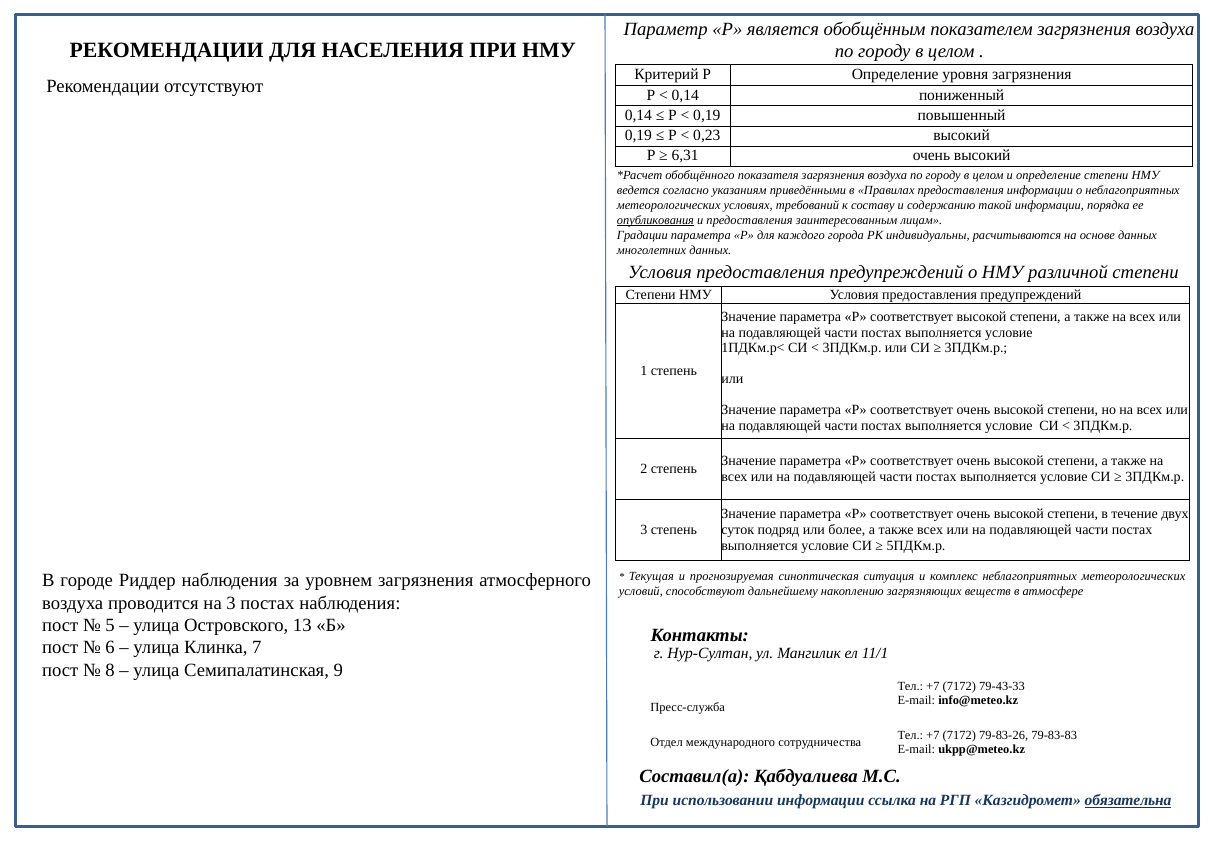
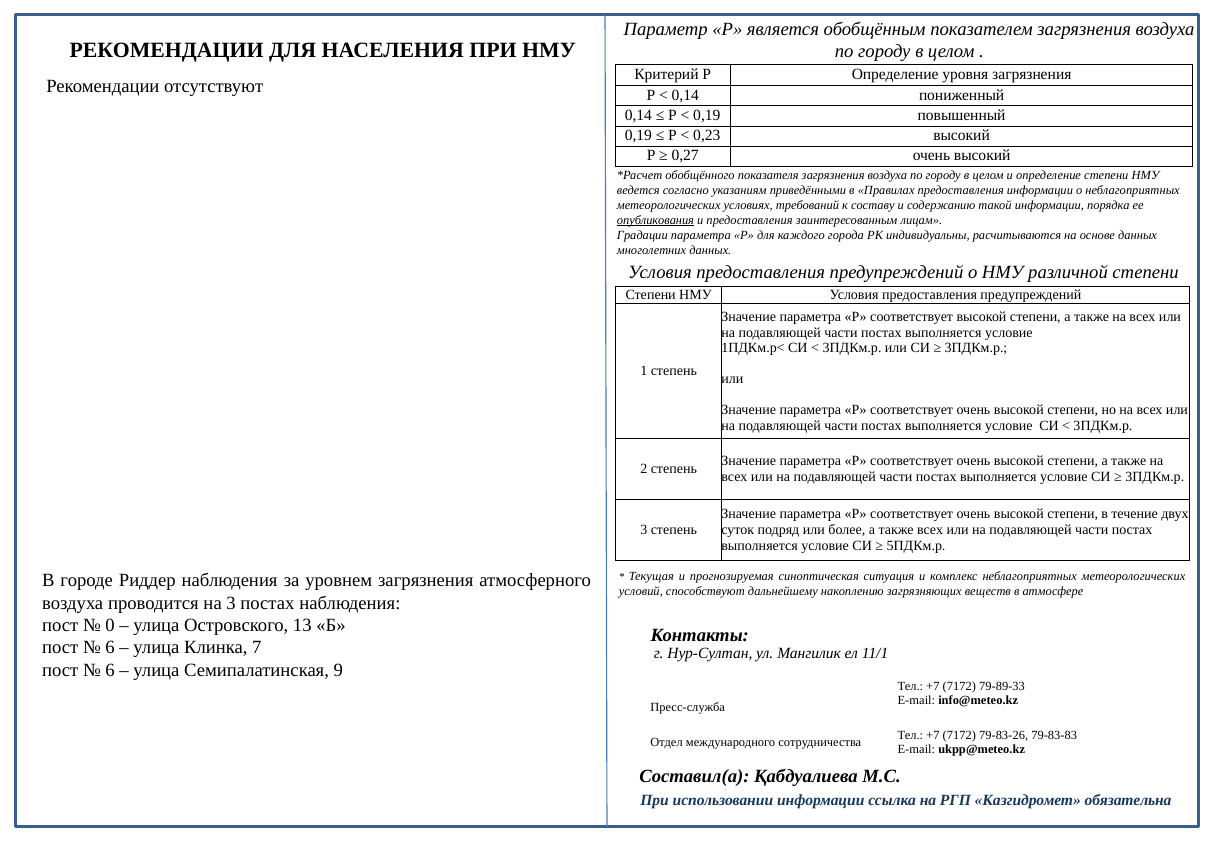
6,31: 6,31 -> 0,27 (685, 156)
5: 5 -> 0 (110, 625)
8: 8 -> 6 (110, 670)
79-43-33: 79-43-33 -> 79-89-33 (1002, 686)
обязательна underline: present -> none (1128, 800)
